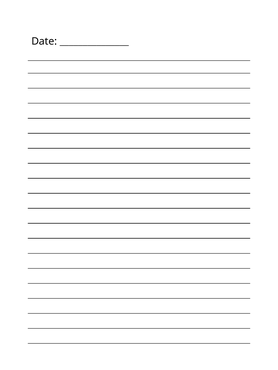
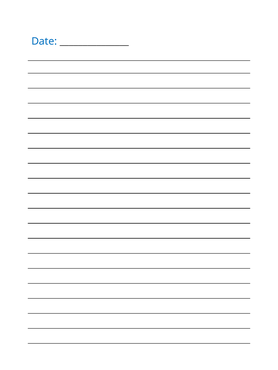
Date colour: black -> blue (44, 41)
